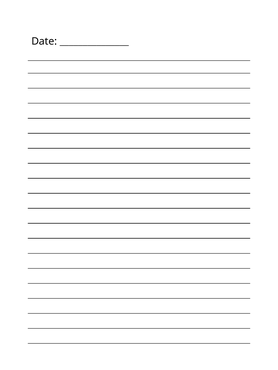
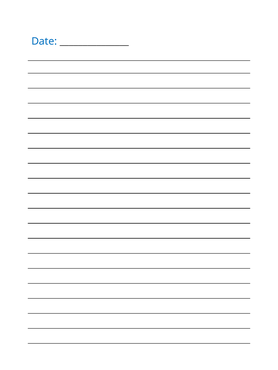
Date colour: black -> blue (44, 41)
